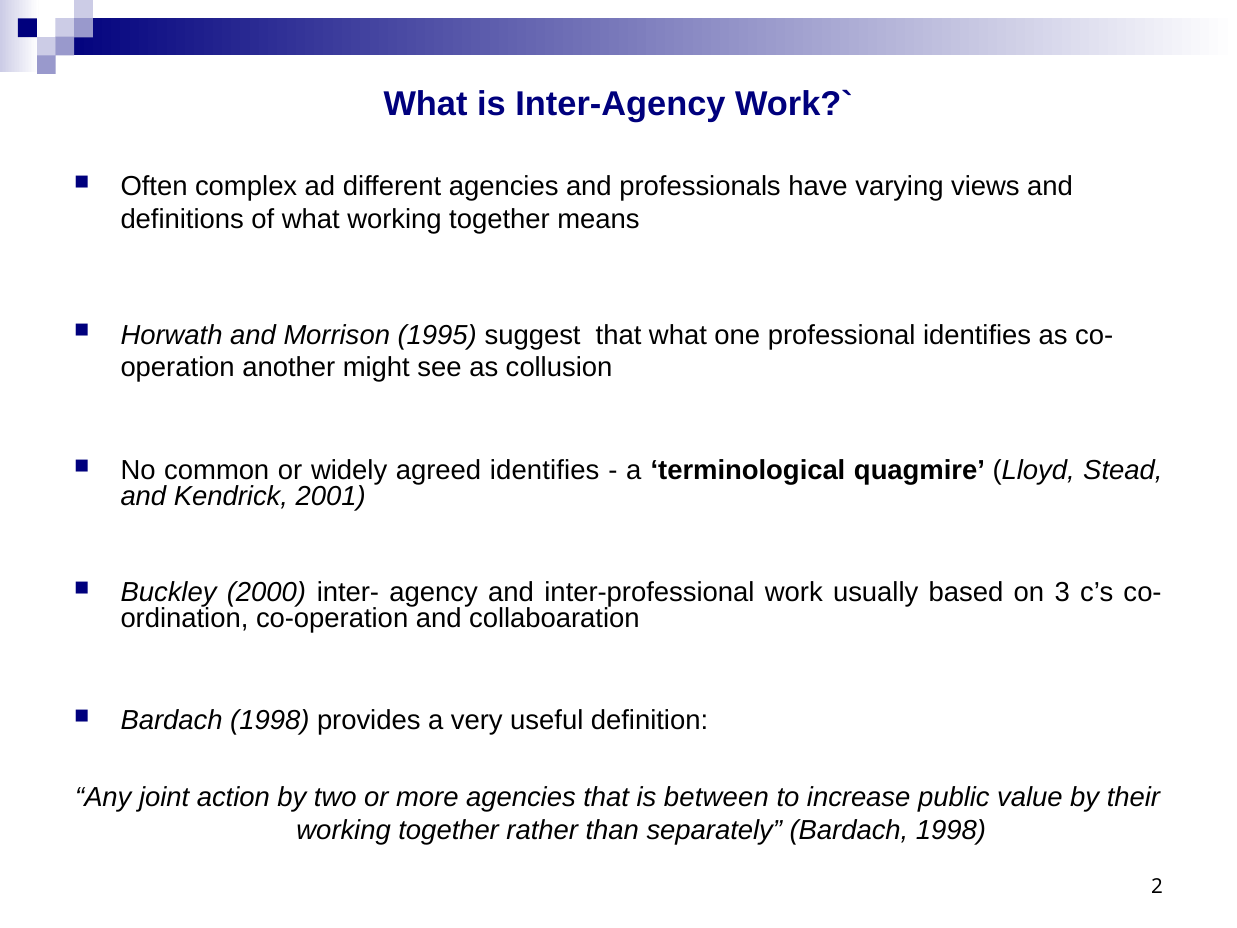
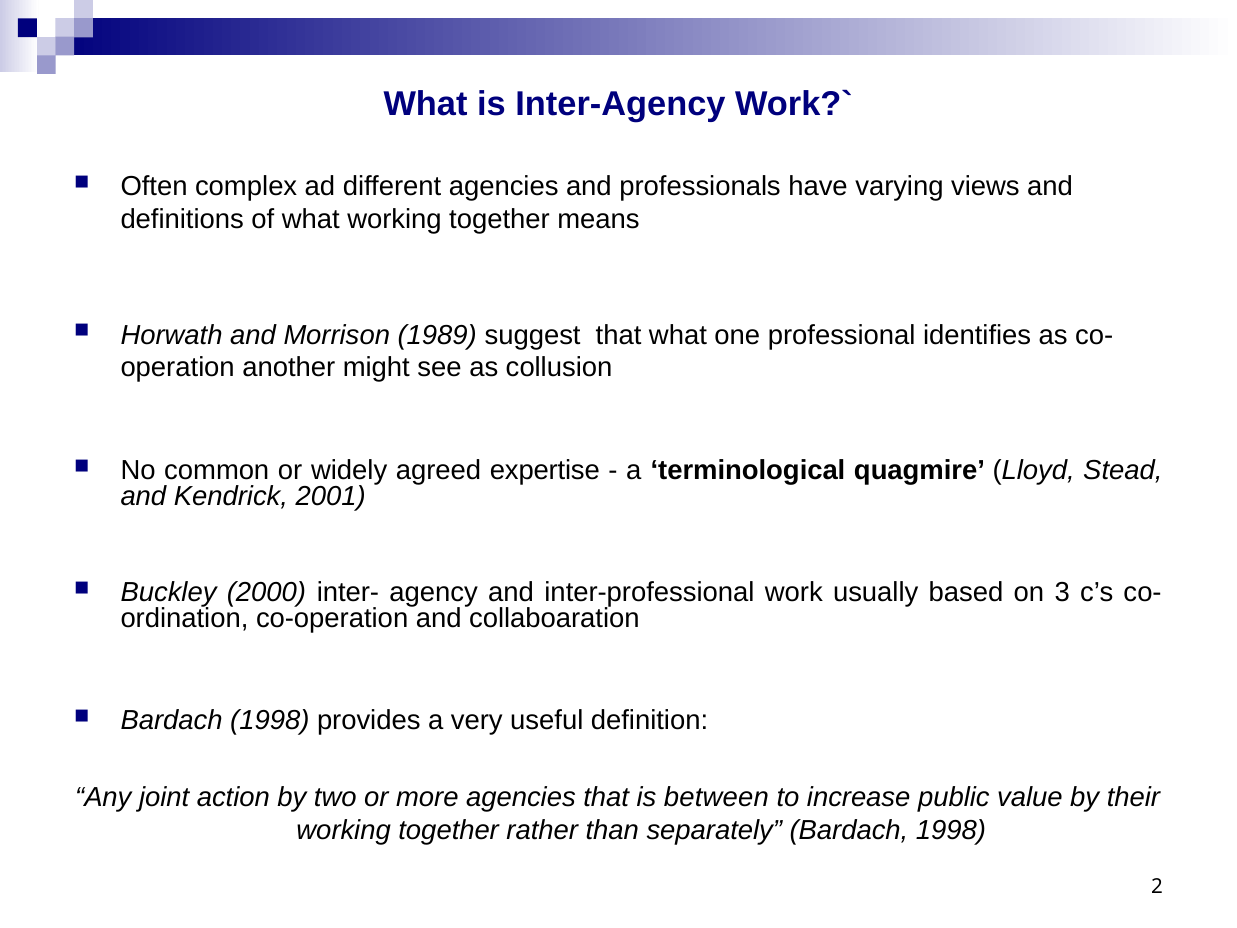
1995: 1995 -> 1989 (437, 335)
agreed identifies: identifies -> expertise (545, 470)
